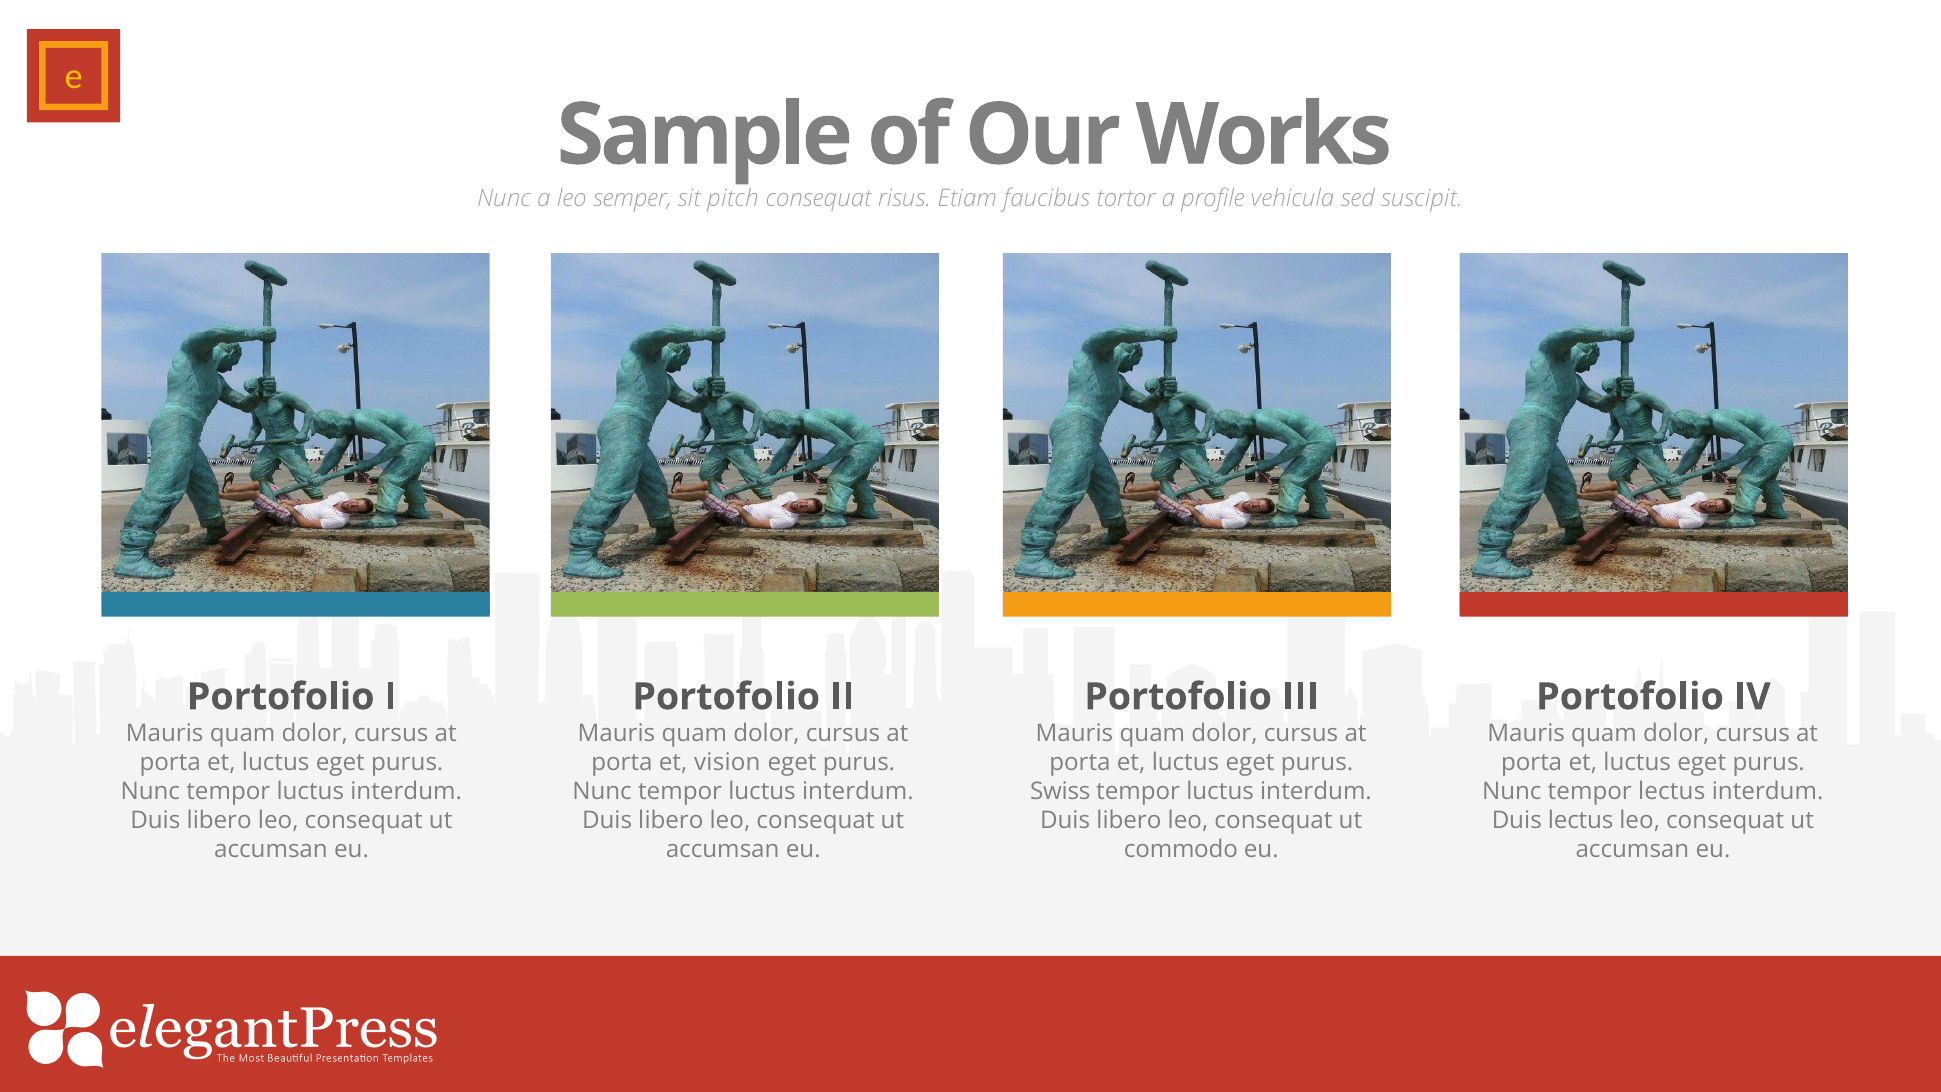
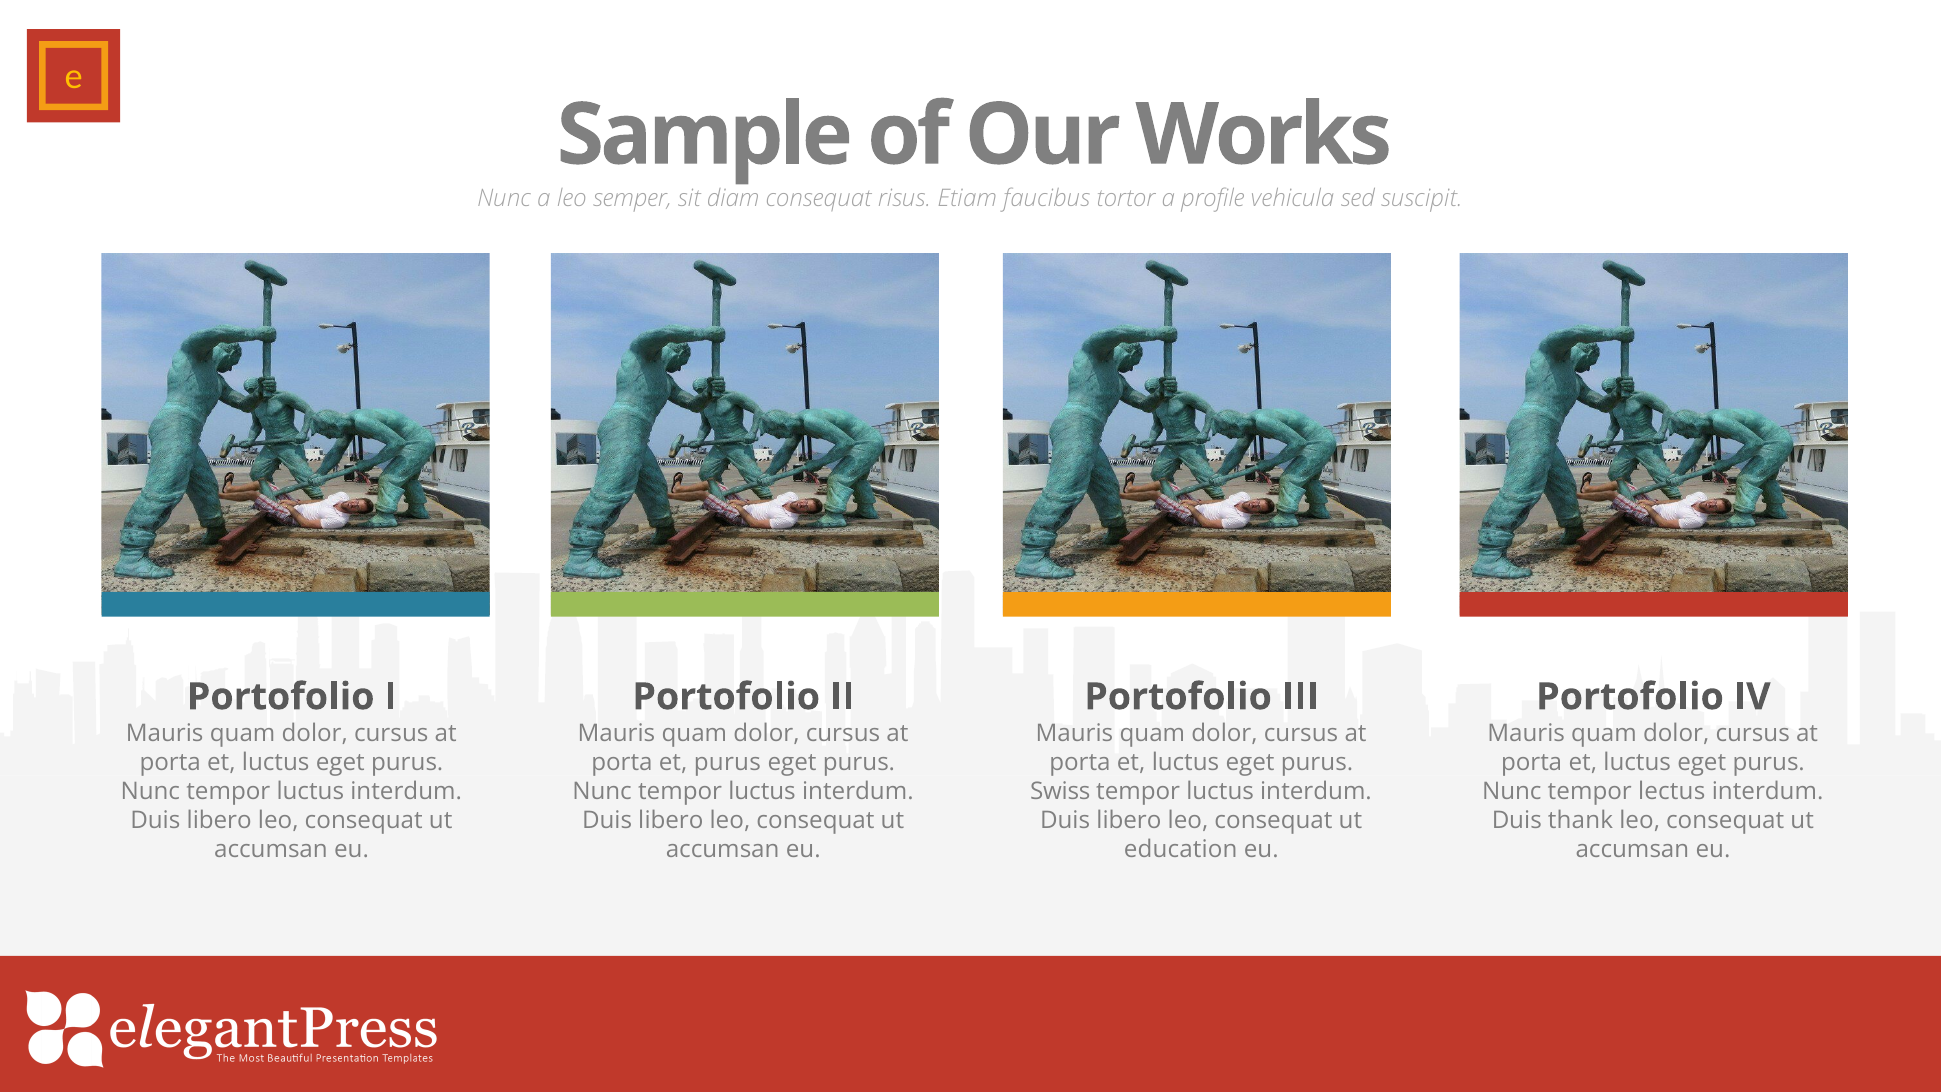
pitch: pitch -> diam (733, 198)
et vision: vision -> purus (727, 762)
Duis lectus: lectus -> thank (1580, 820)
commodo: commodo -> education (1181, 849)
